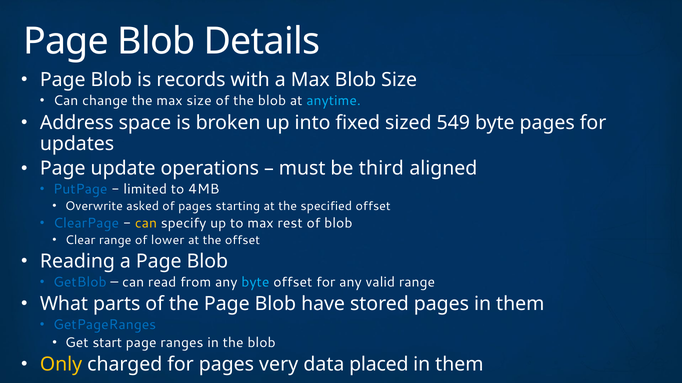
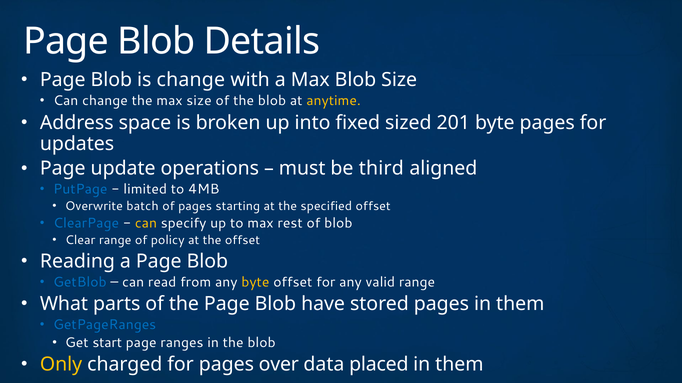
is records: records -> change (191, 80)
anytime colour: light blue -> yellow (334, 101)
549: 549 -> 201 (453, 123)
asked: asked -> batch (143, 206)
lower: lower -> policy (168, 240)
byte colour: light blue -> yellow (255, 282)
very: very -> over (279, 365)
